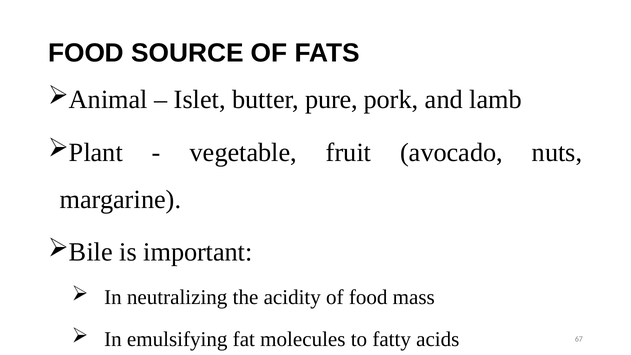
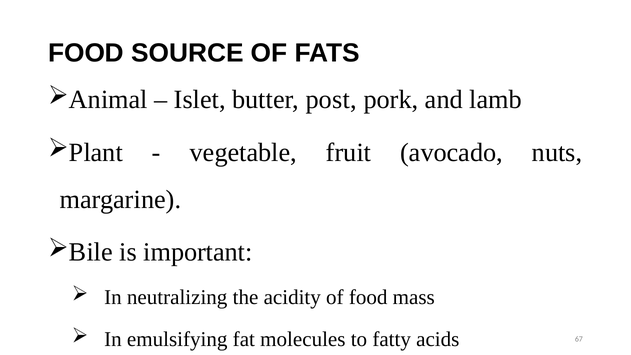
pure: pure -> post (331, 100)
